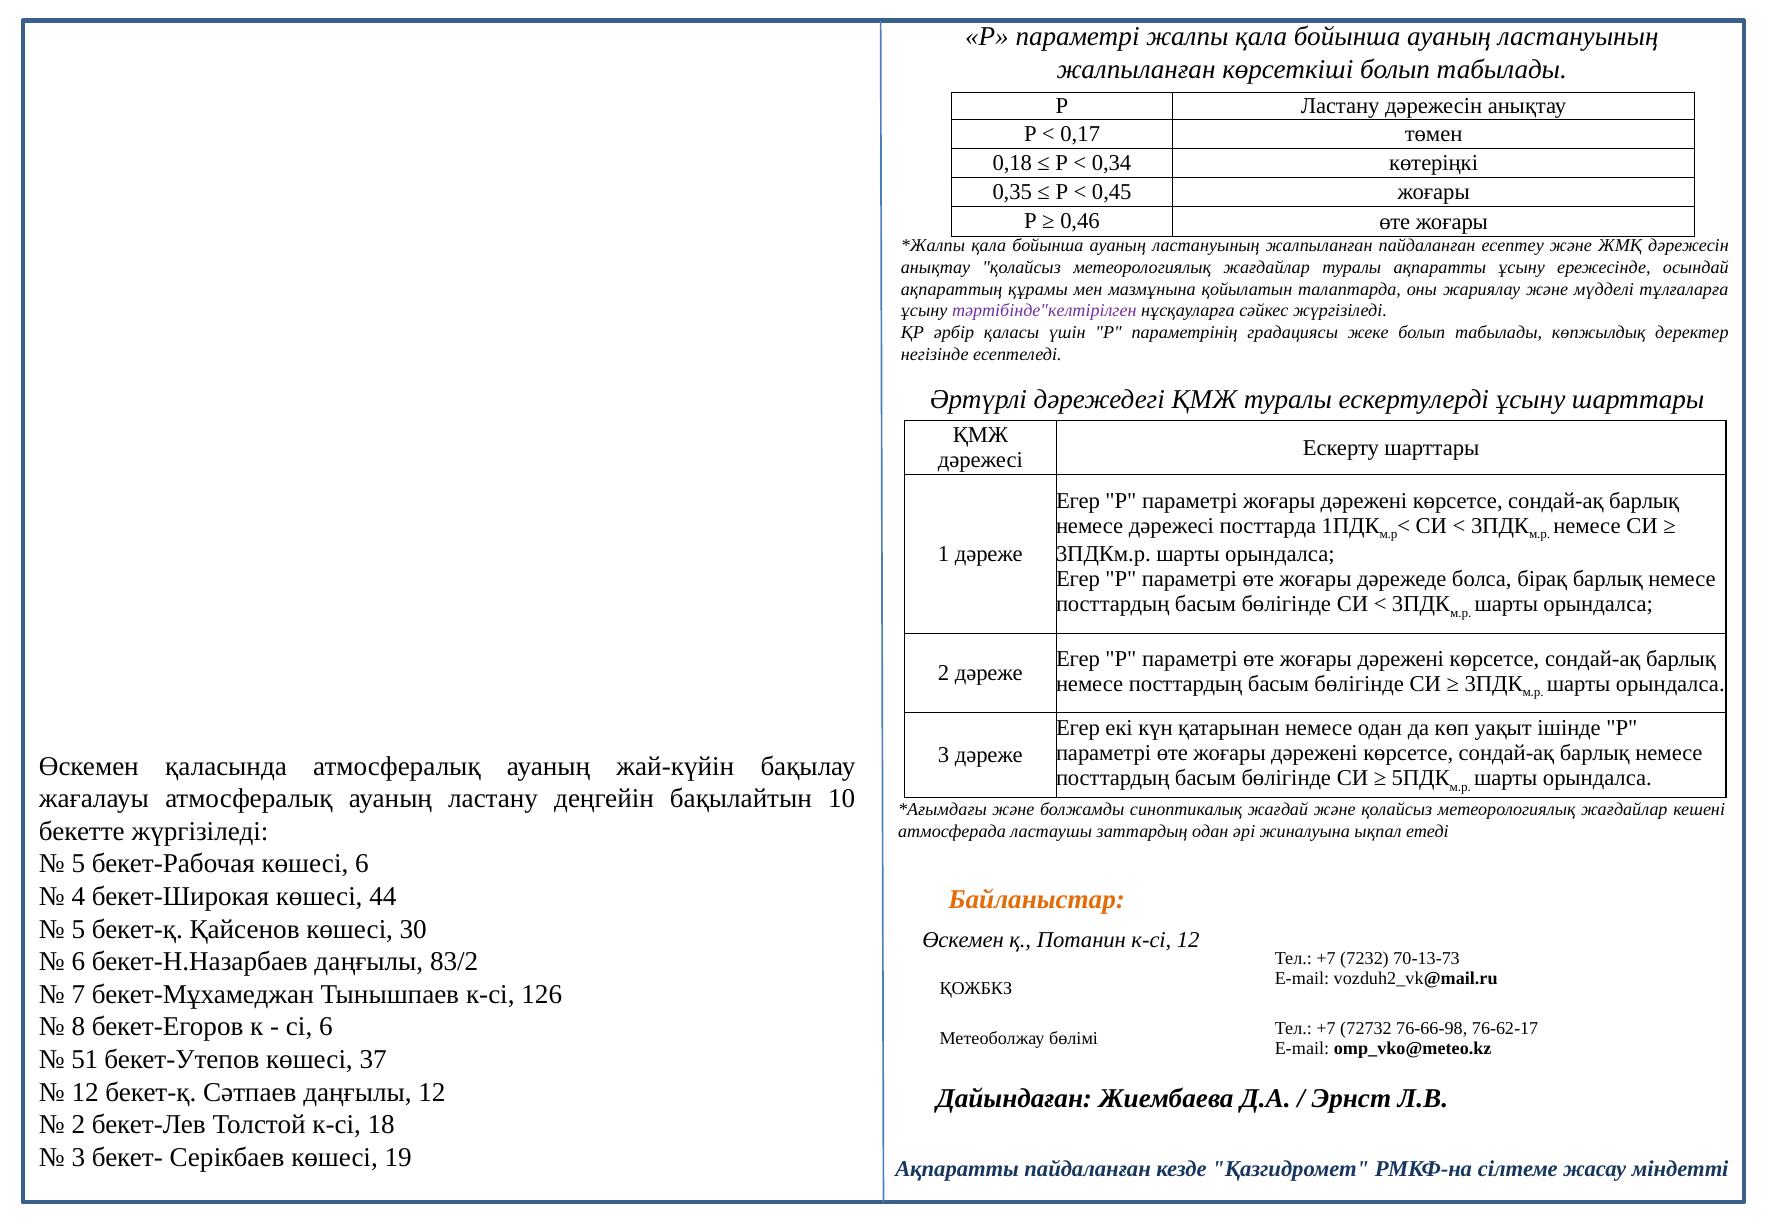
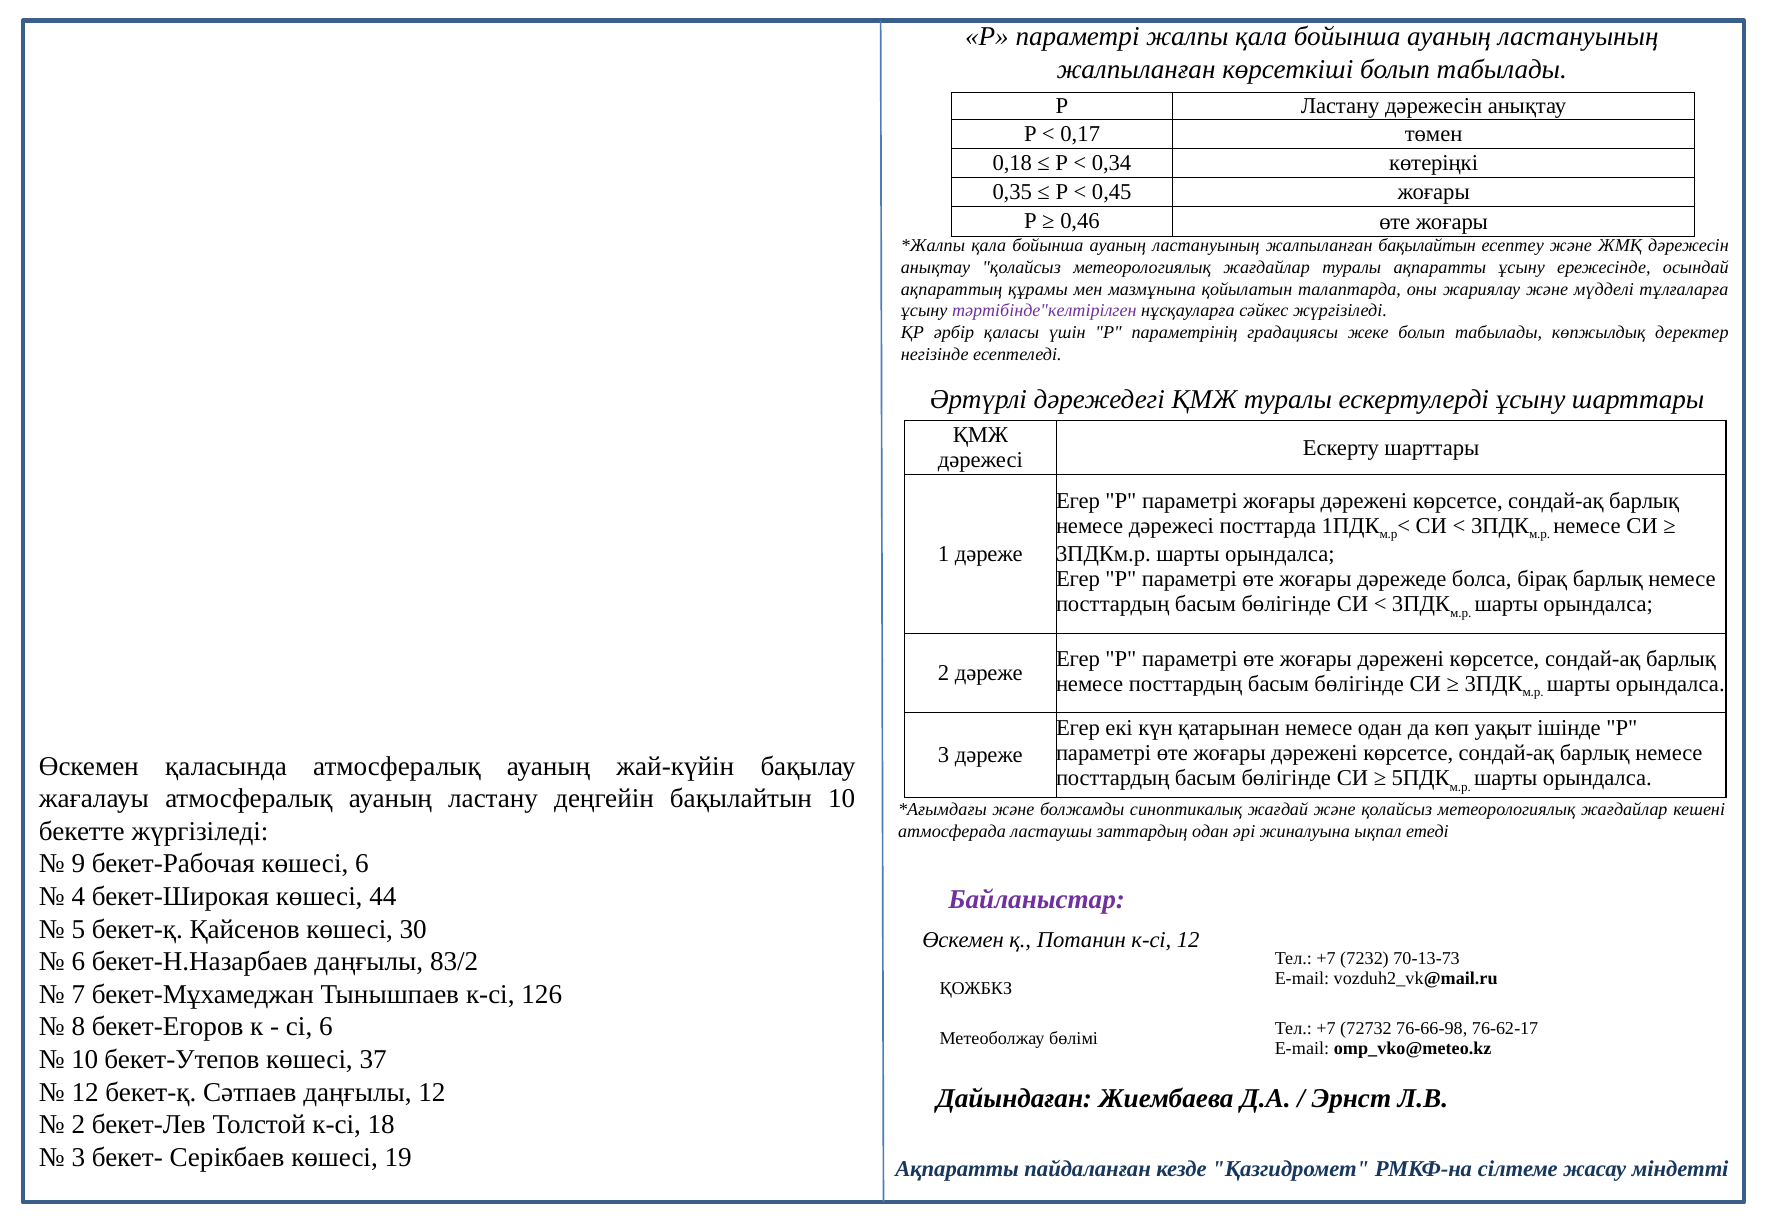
жалпыланған пайдаланған: пайдаланған -> бақылайтын (1427, 246)
5: 5 -> 9 (78, 864)
Байланыстар colour: orange -> purple (1037, 900)
51: 51 -> 10 (85, 1060)
